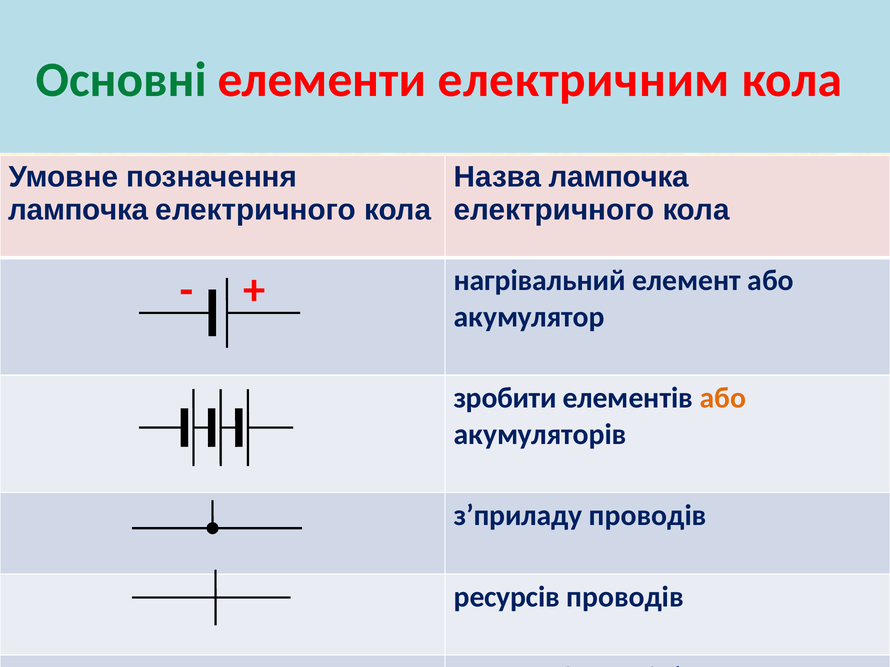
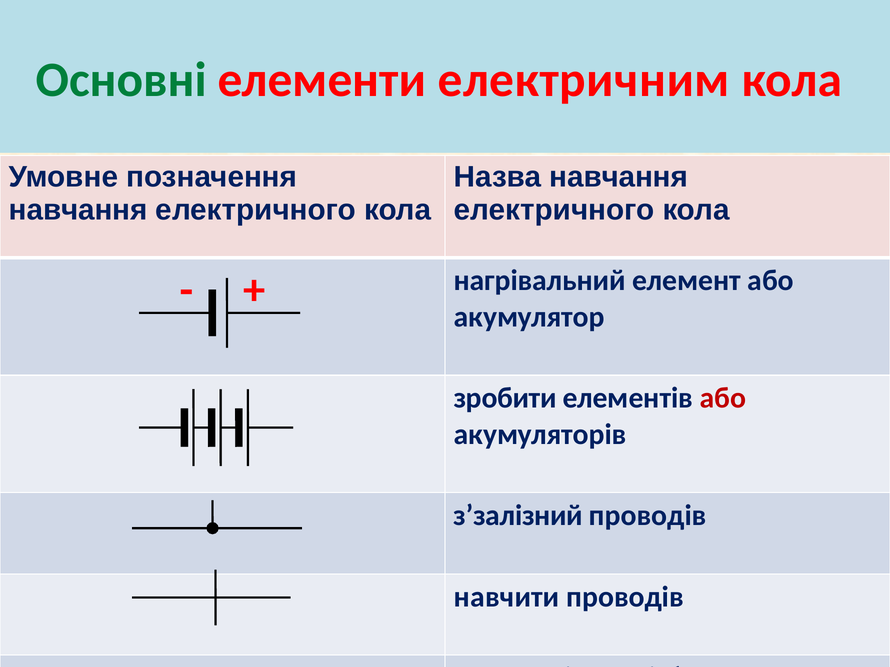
Назва лампочка: лампочка -> навчання (619, 177)
лампочка: лампочка -> навчання (78, 210)
або colour: orange -> red (723, 398)
з’приладу: з’приладу -> з’залізний (518, 516)
ресурсів: ресурсів -> навчити (507, 597)
